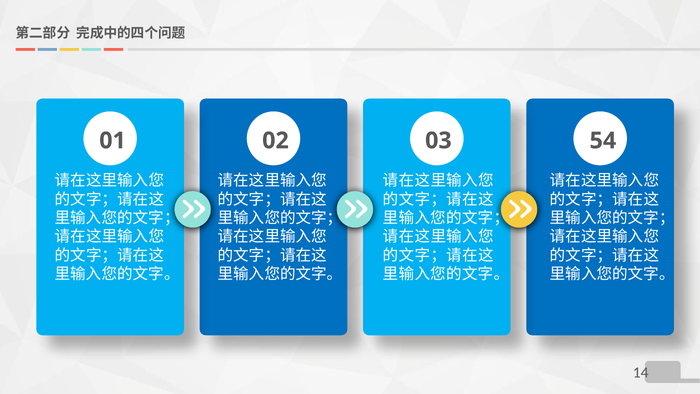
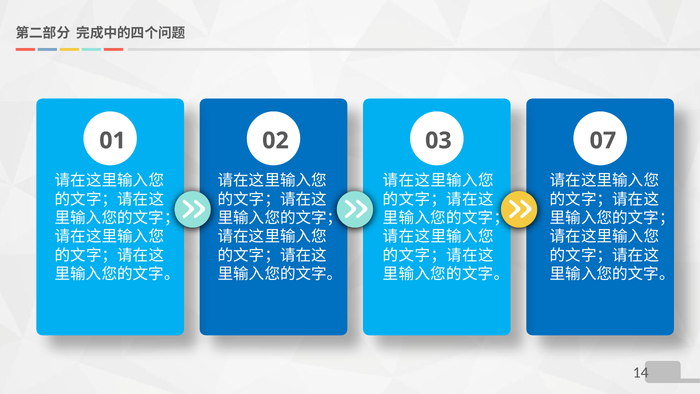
54: 54 -> 07 (603, 141)
